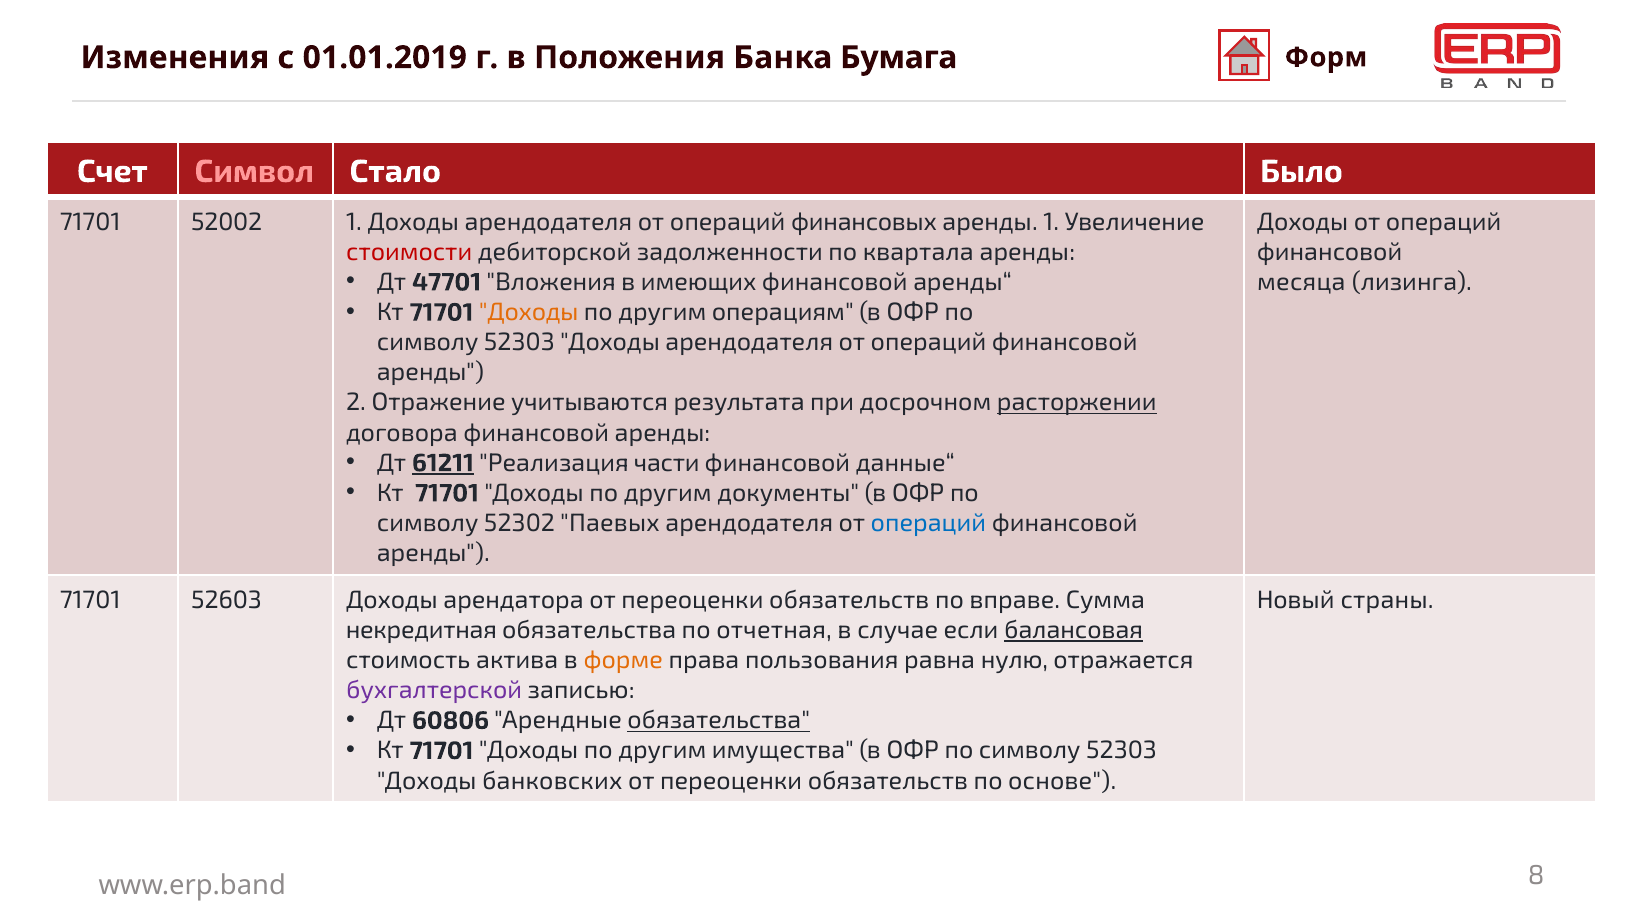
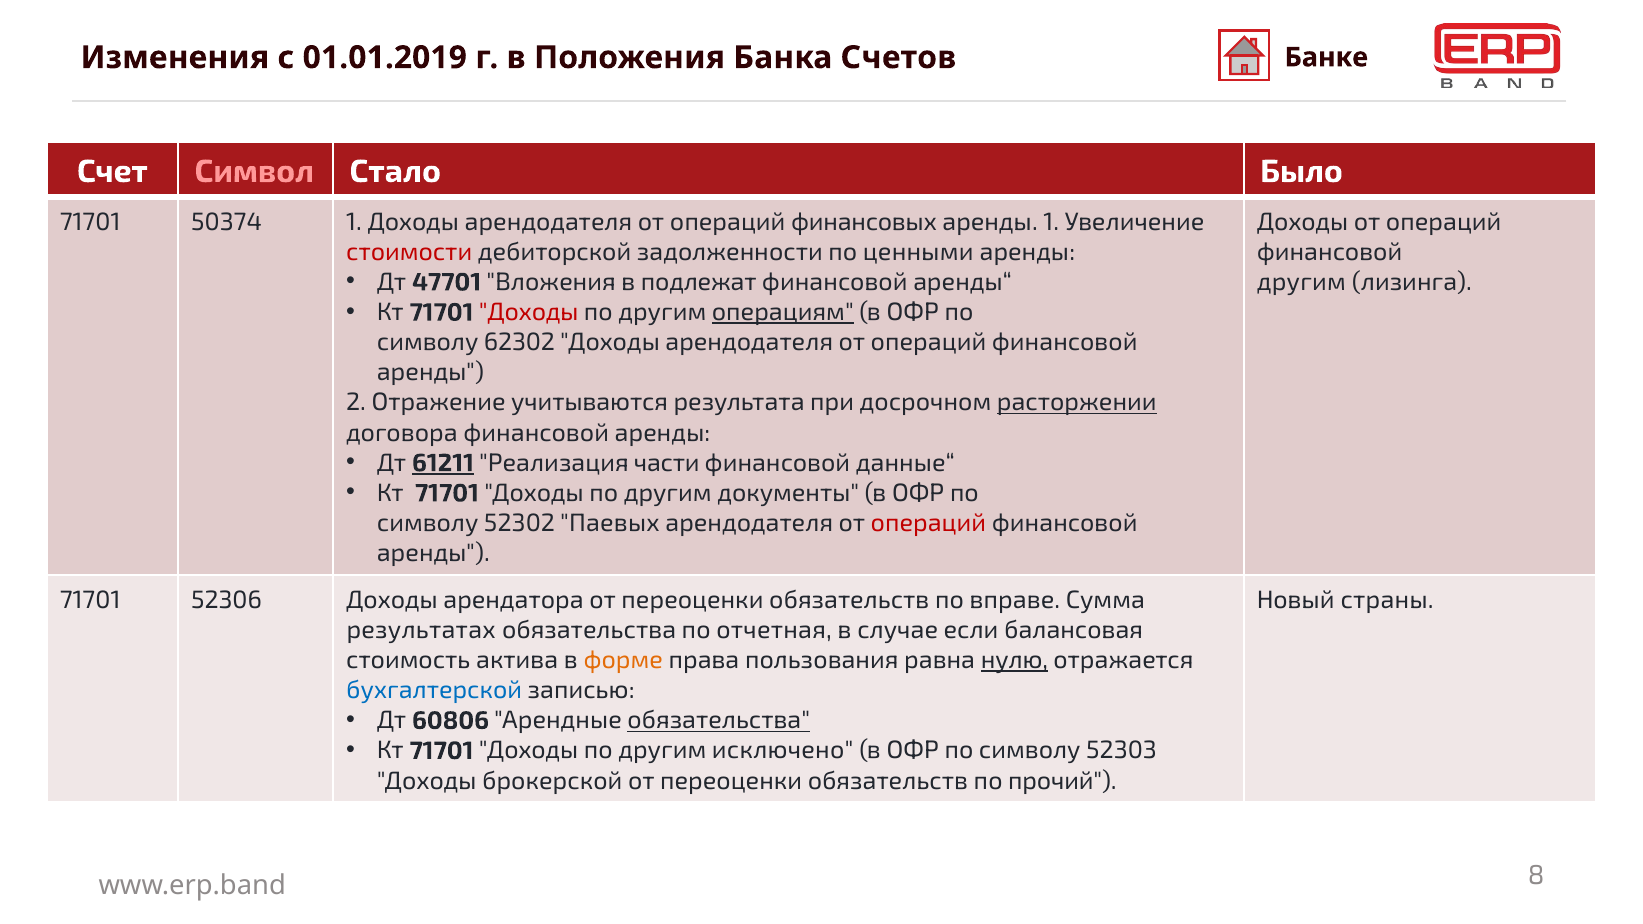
Бумага: Бумага -> Счетов (898, 58)
Форм: Форм -> Банке (1326, 57)
52002: 52002 -> 50374 (227, 222)
квартала: квартала -> ценными (918, 252)
имеющих: имеющих -> подлежат (699, 282)
месяца: месяца -> другим (1301, 282)
Доходы colour: orange -> red (529, 312)
операциям underline: none -> present (783, 312)
52303: 52303 -> 62302 (519, 343)
операций colour: blue -> red (928, 523)
52603: 52603 -> 52306 (227, 600)
некредитная: некредитная -> результатах (421, 630)
балансовая underline: present -> none (1074, 630)
нулю underline: none -> present (1014, 660)
бухгалтерской colour: purple -> blue (434, 691)
имущества: имущества -> исключено (783, 751)
банковских: банковских -> брокерской (552, 781)
основе: основе -> прочий (1062, 781)
